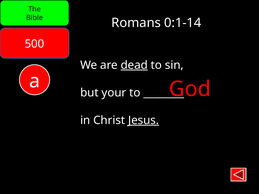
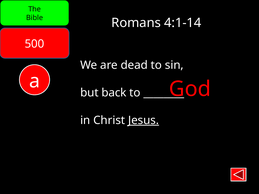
0:1-14: 0:1-14 -> 4:1-14 (183, 23)
dead underline: present -> none (134, 65)
your: your -> back (114, 93)
